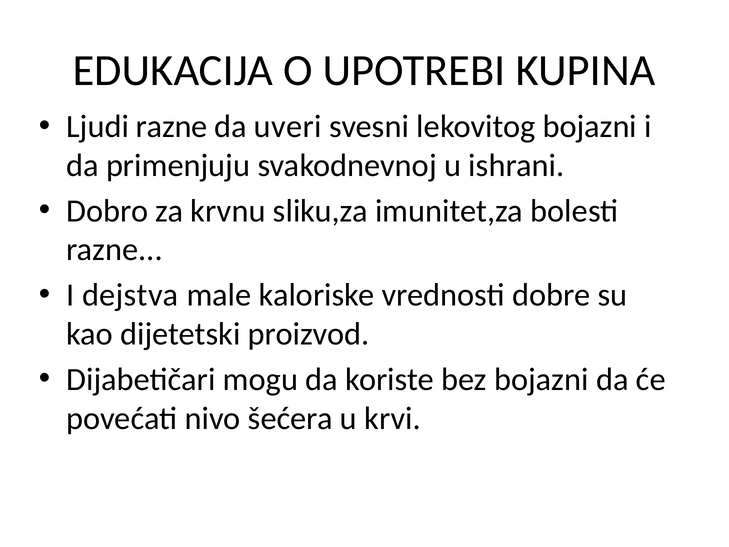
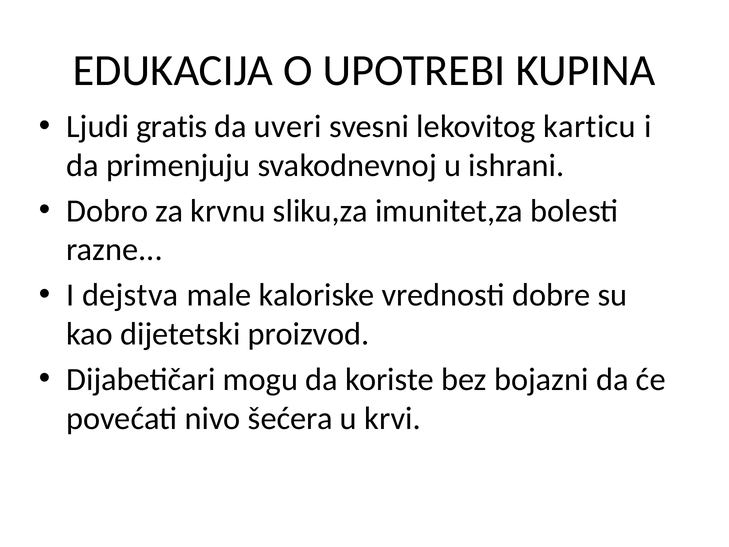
Ljudi razne: razne -> gratis (172, 126)
lekovitog bojazni: bojazni -> karticu (590, 126)
